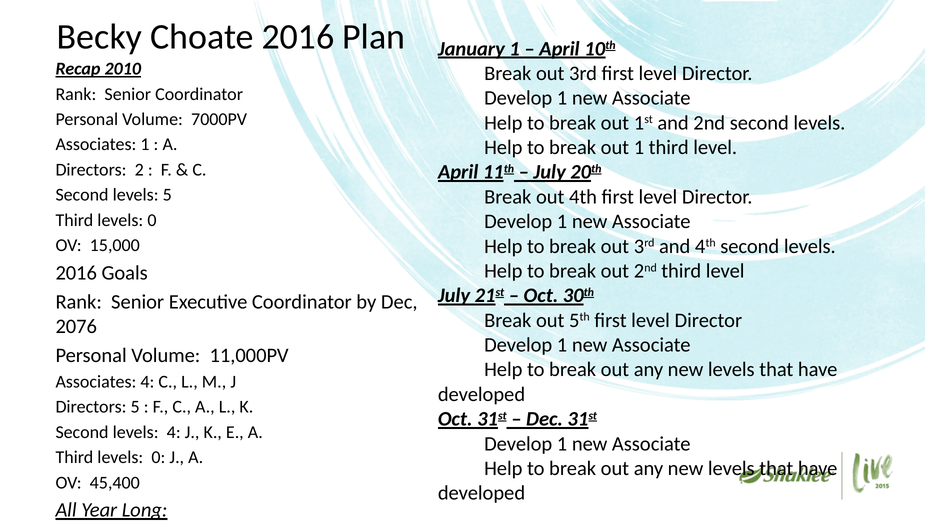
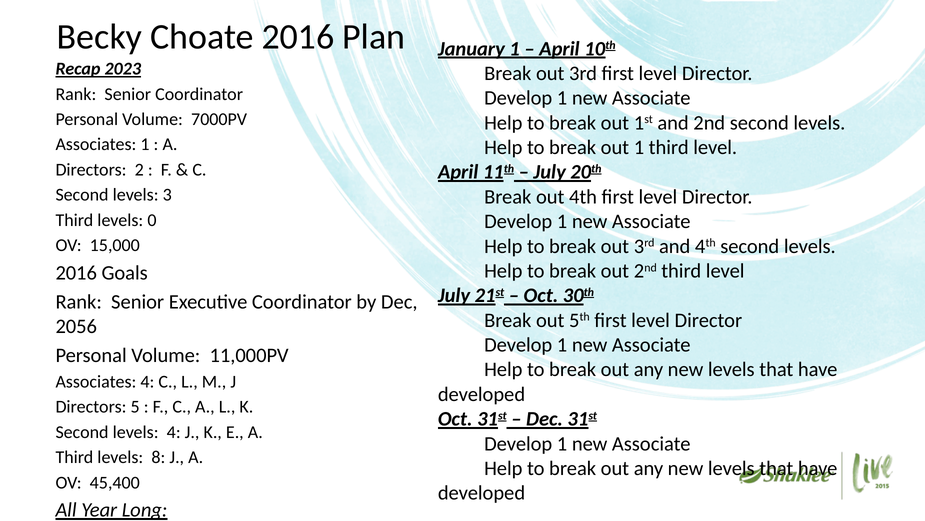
2010: 2010 -> 2023 (123, 69)
levels 5: 5 -> 3 (167, 195)
2076: 2076 -> 2056 (76, 326)
0: 0 -> 8 (158, 457)
